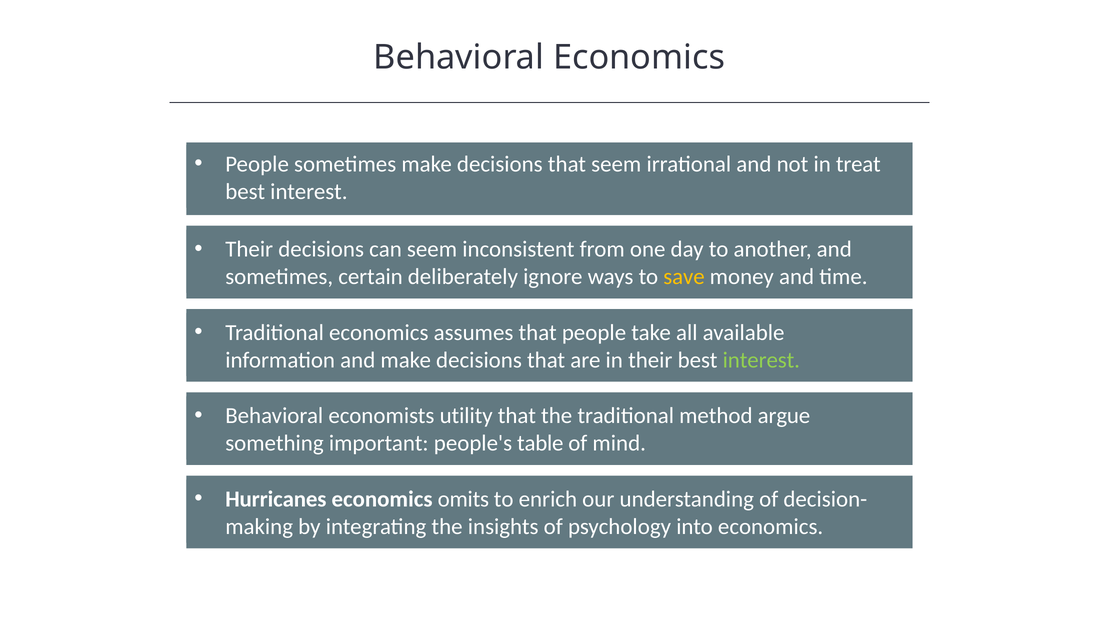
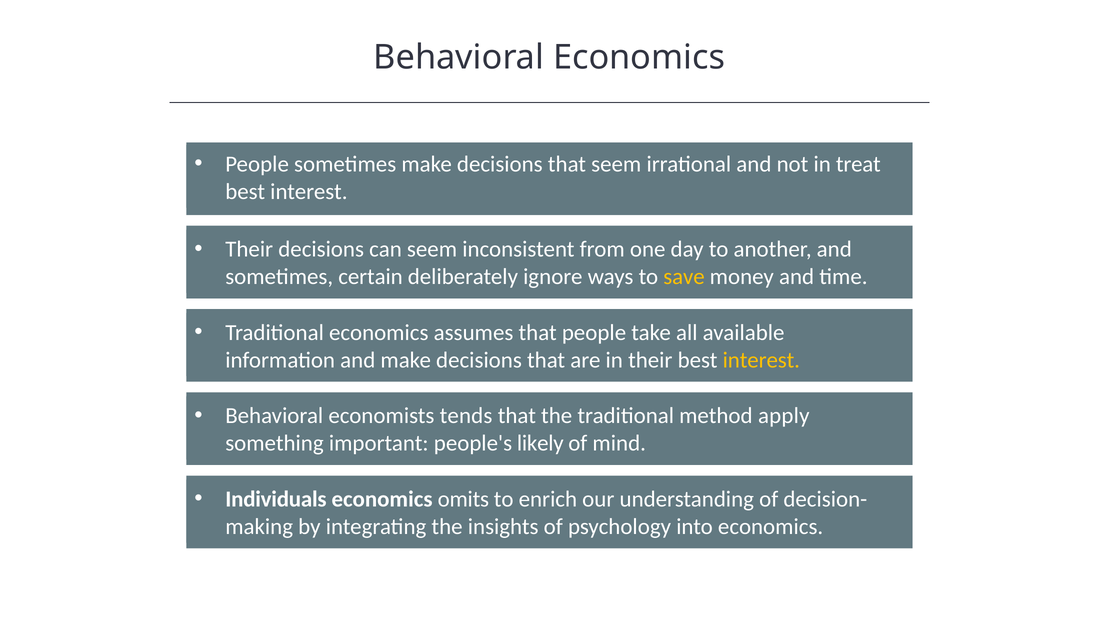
interest colour: light green -> yellow (761, 360)
utility: utility -> tends (466, 416)
argue: argue -> apply (784, 416)
table: table -> likely (540, 443)
Hurricanes: Hurricanes -> Individuals (276, 499)
